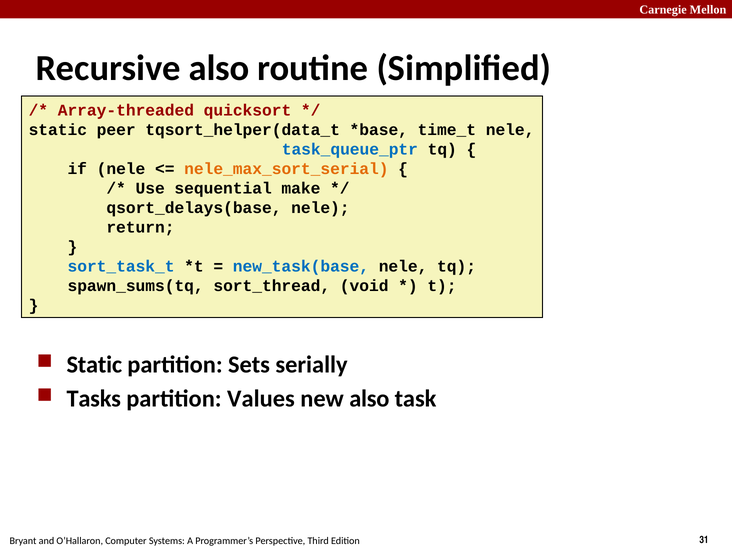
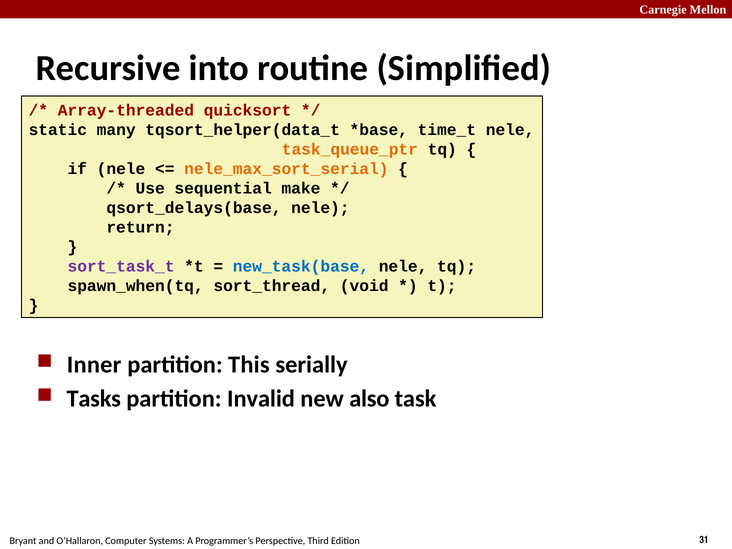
Recursive also: also -> into (219, 68)
peer: peer -> many (116, 130)
task_queue_ptr colour: blue -> orange (350, 149)
sort_task_t colour: blue -> purple (121, 266)
spawn_sums(tq: spawn_sums(tq -> spawn_when(tq (136, 286)
Static: Static -> Inner (94, 365)
Sets: Sets -> This (249, 365)
Values: Values -> Invalid (261, 399)
